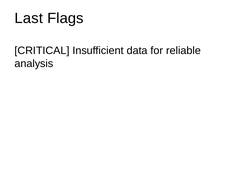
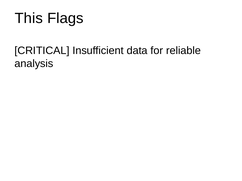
Last: Last -> This (29, 18)
